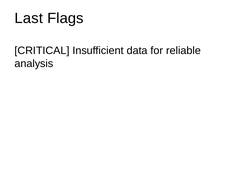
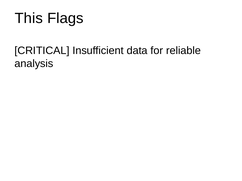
Last: Last -> This (29, 18)
